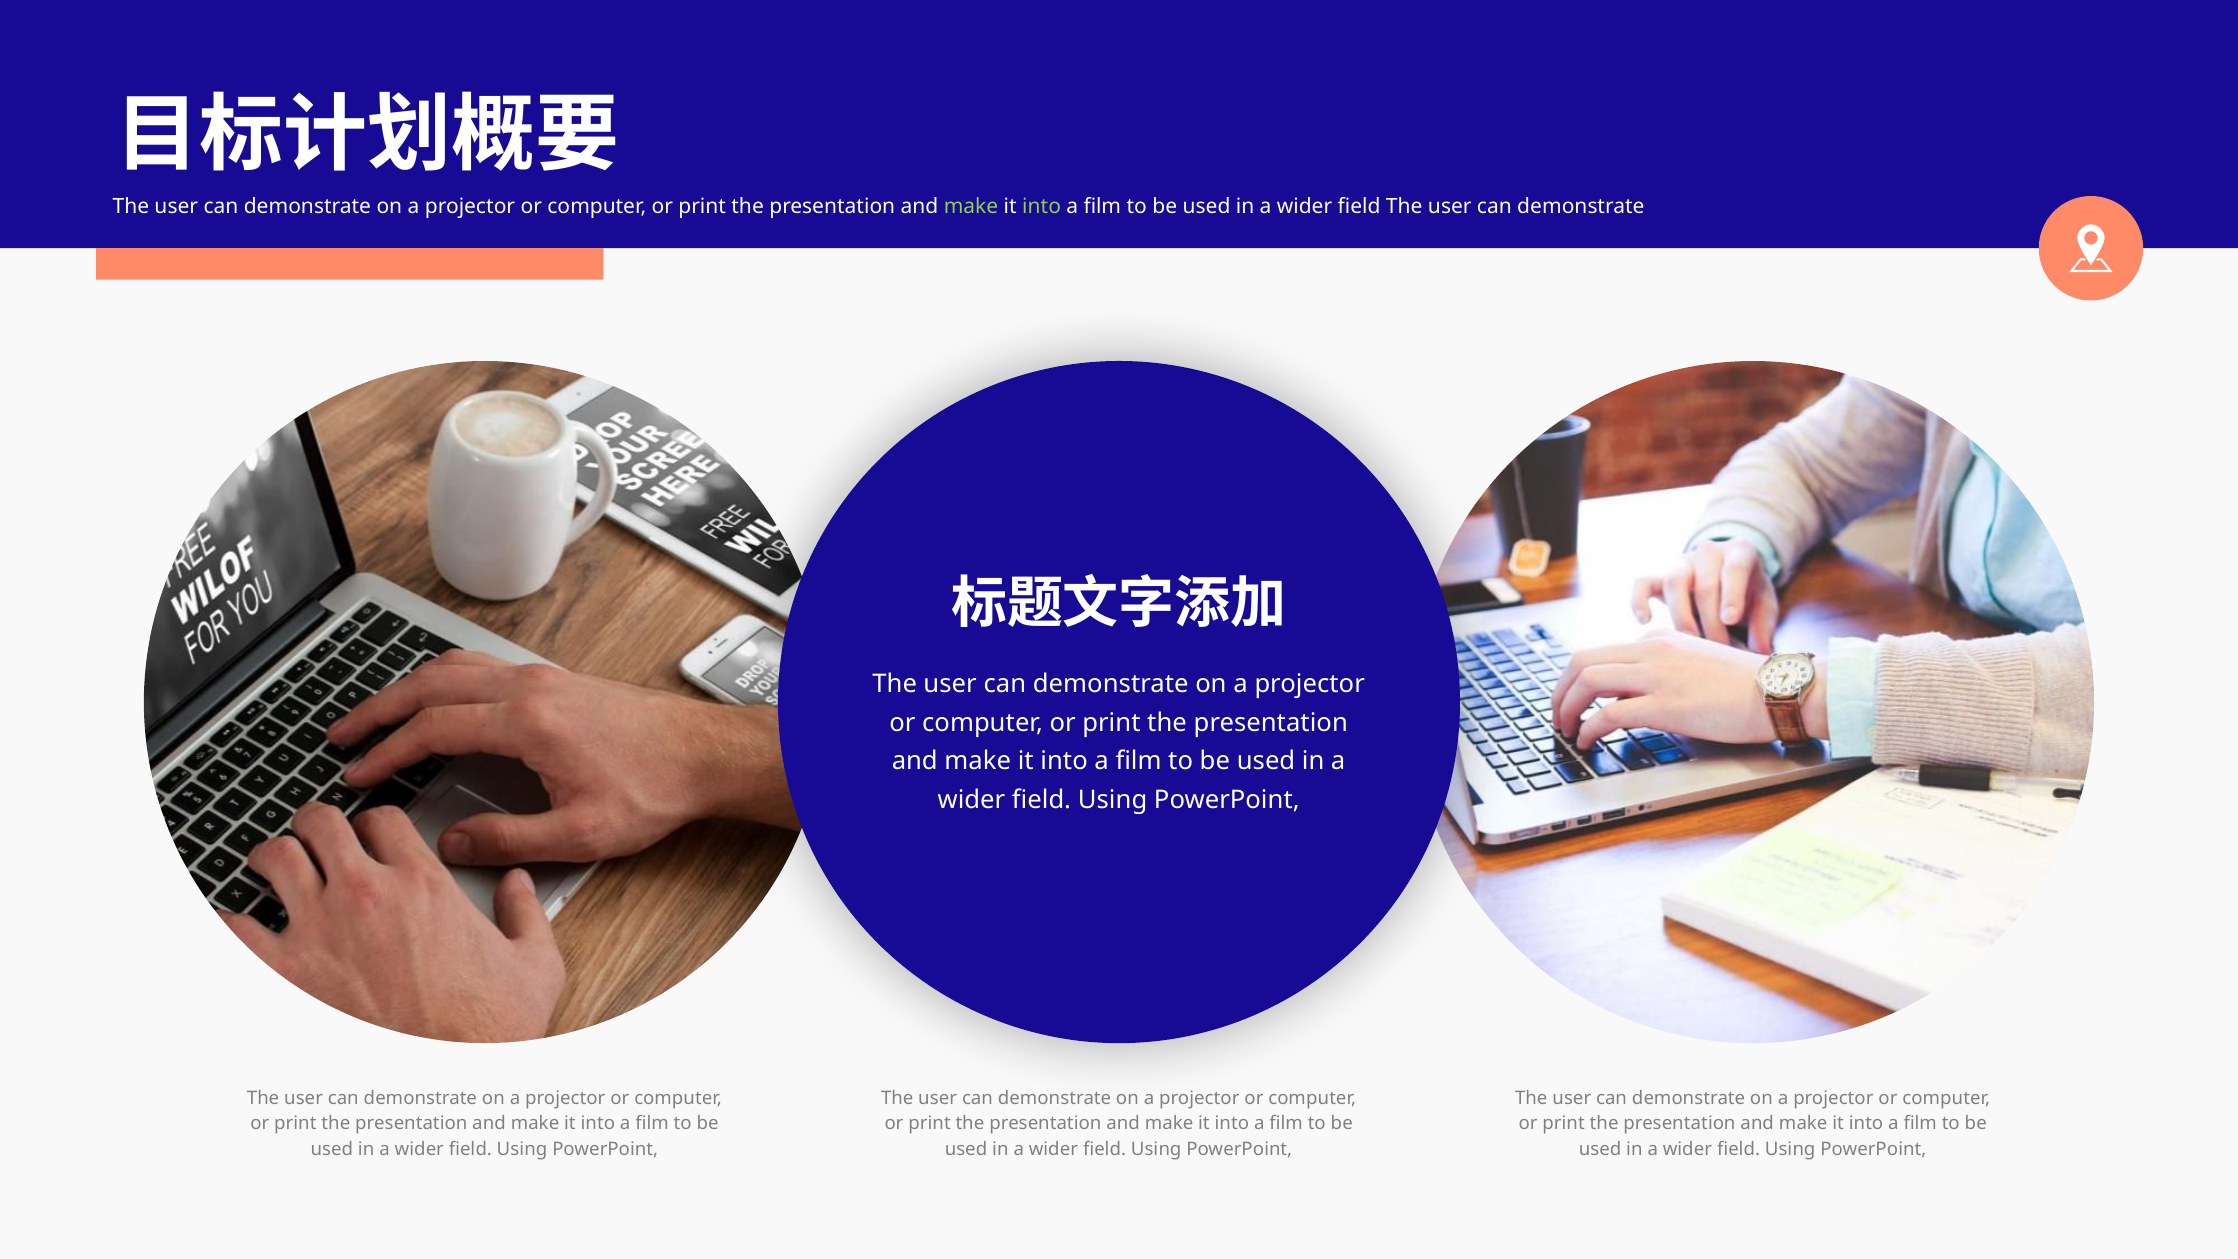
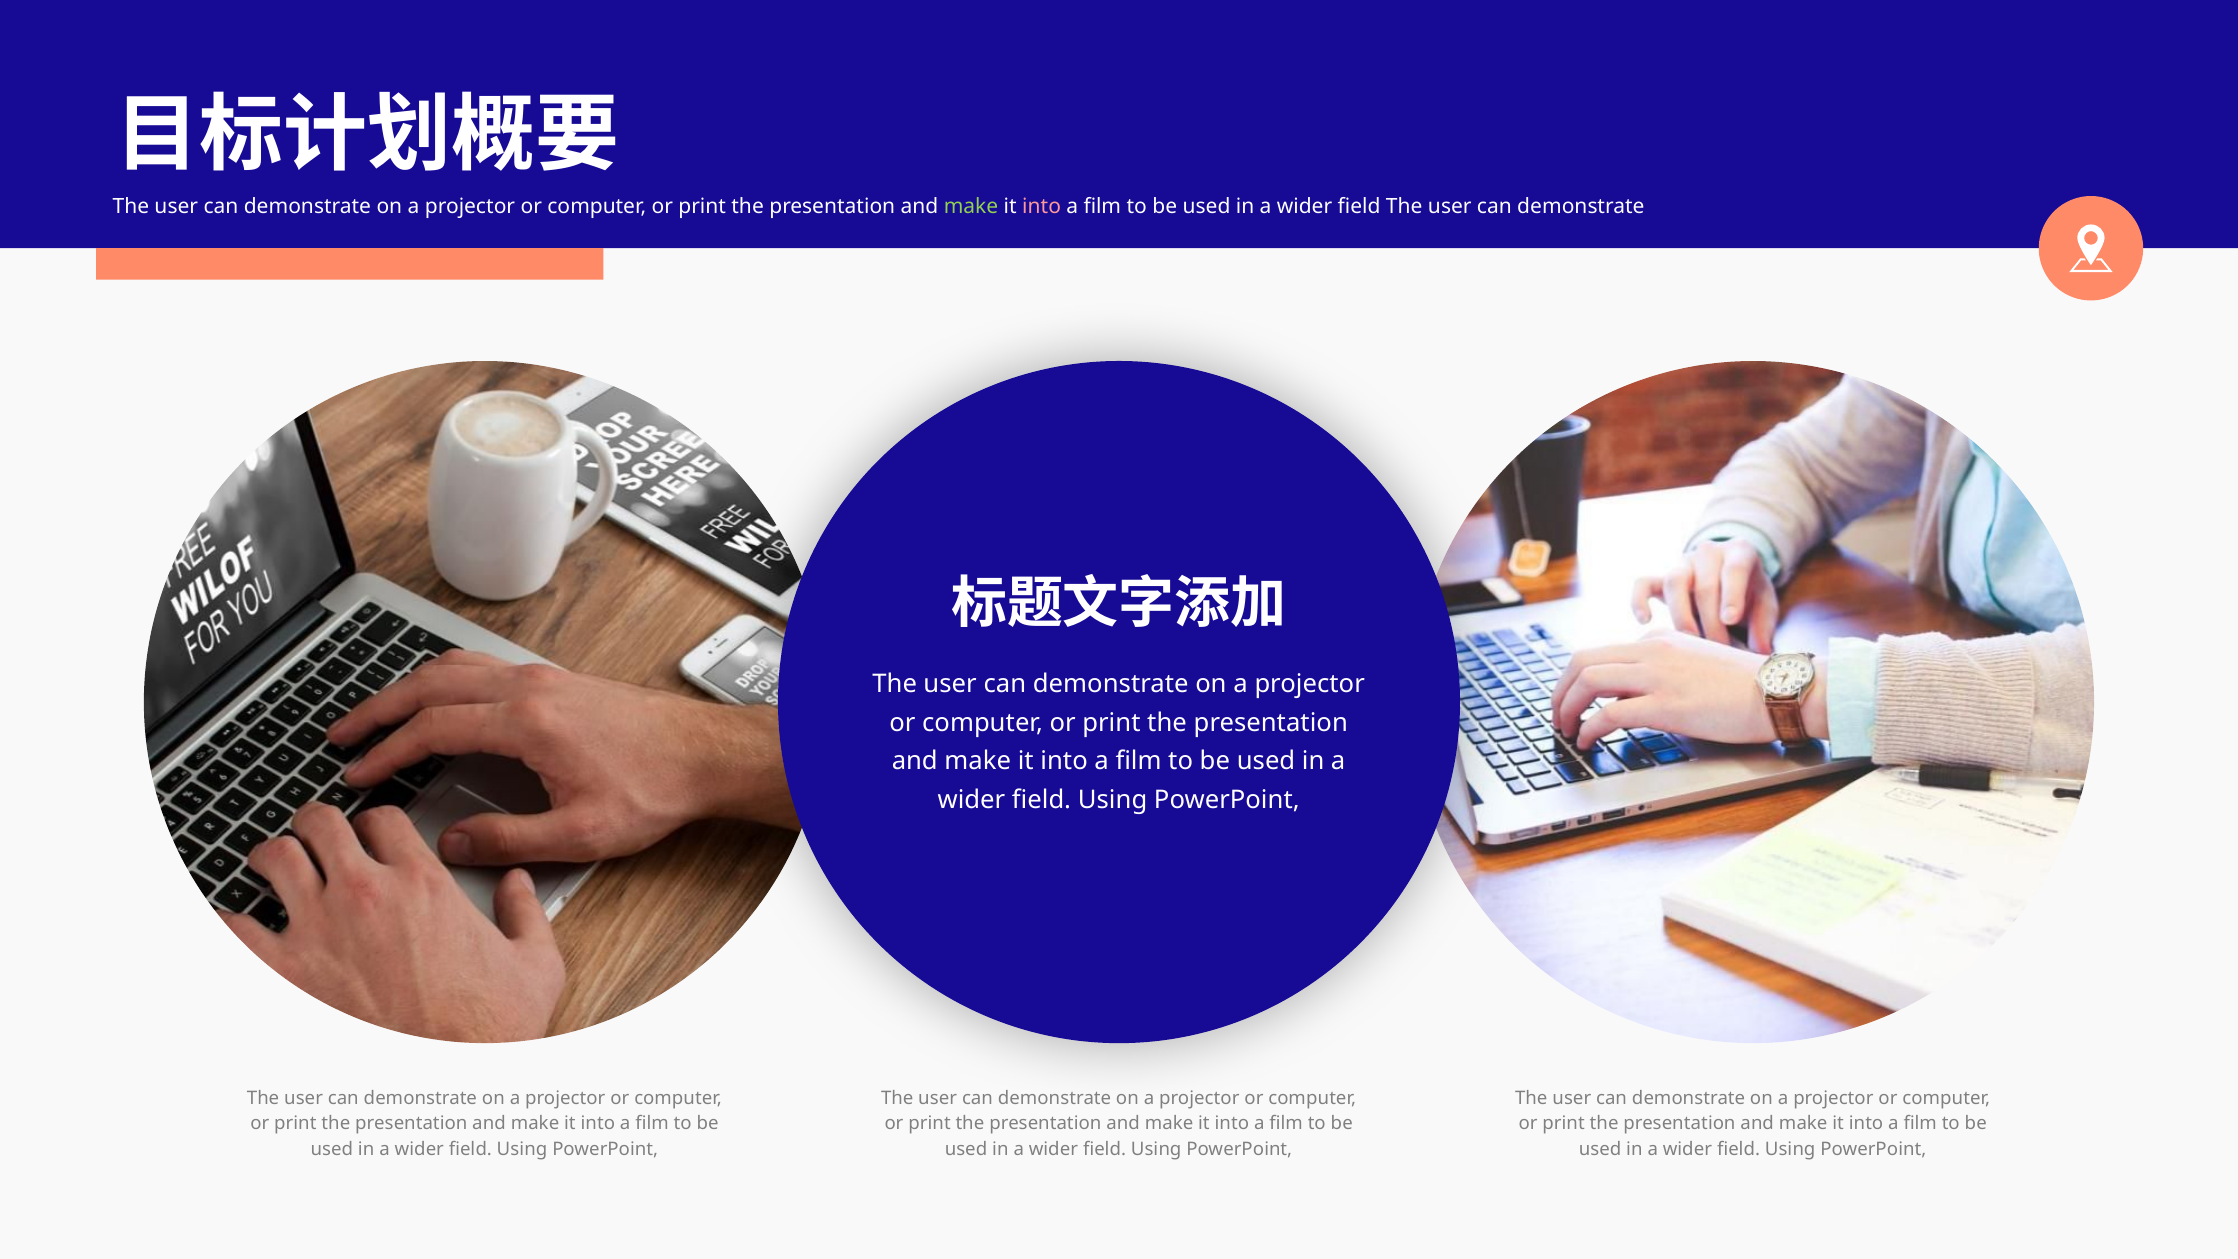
into colour: light green -> pink (1042, 206)
